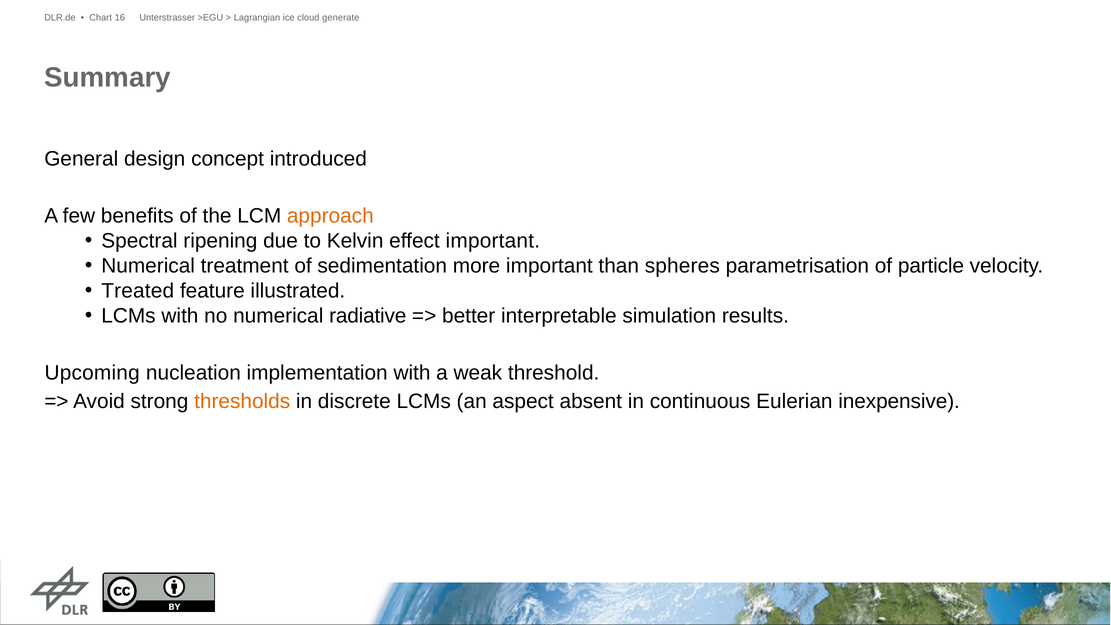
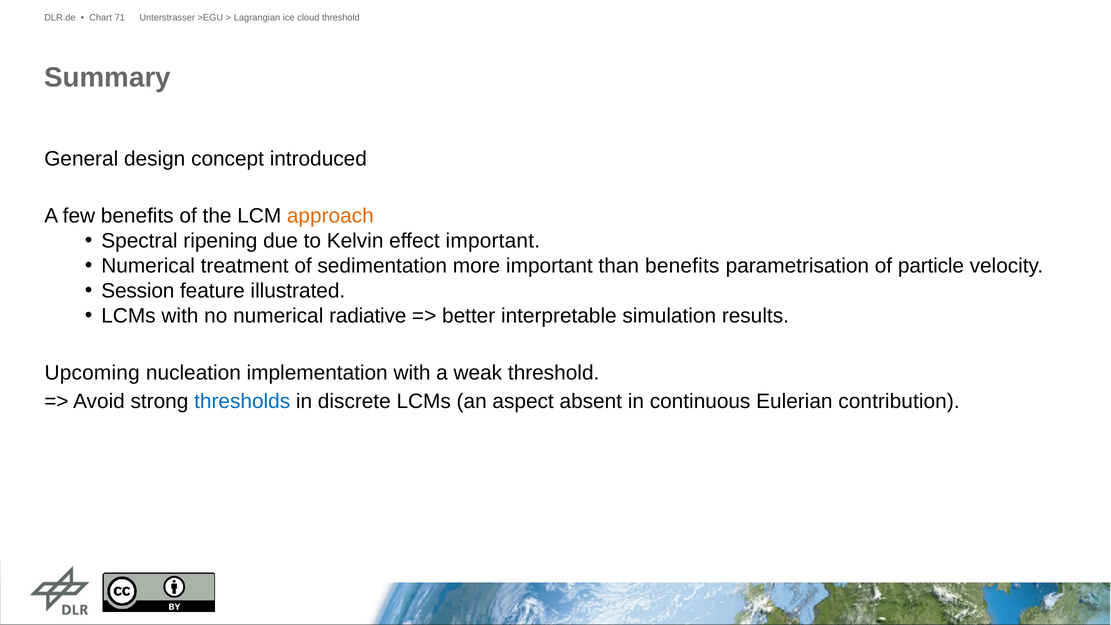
16: 16 -> 71 (120, 18)
cloud generate: generate -> threshold (341, 18)
than spheres: spheres -> benefits (682, 266)
Treated: Treated -> Session (138, 291)
thresholds colour: orange -> blue (242, 401)
inexpensive: inexpensive -> contribution (899, 401)
